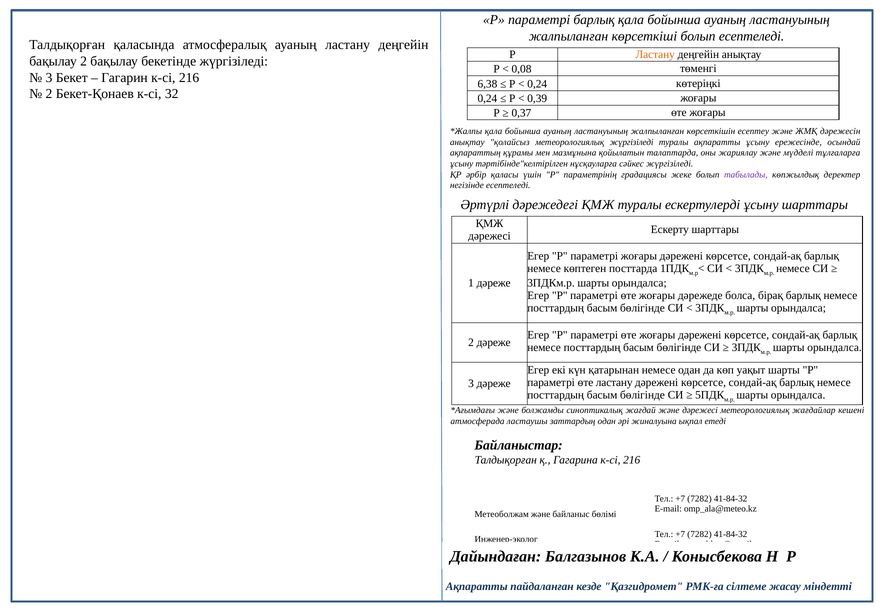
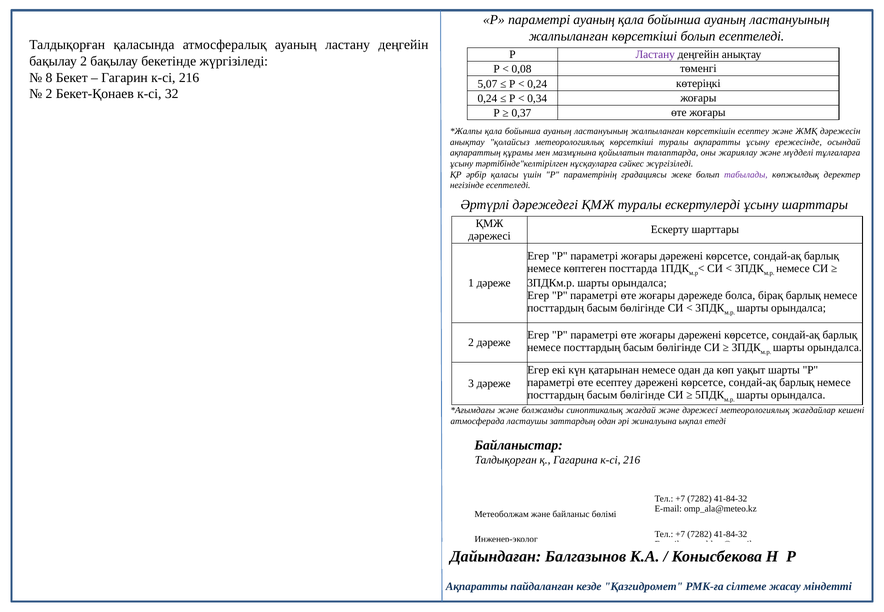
параметрі барлық: барлық -> ауаның (594, 20)
Ластану colour: orange -> purple (655, 55)
3: 3 -> 8 (49, 78)
6,38: 6,38 -> 5,07 (487, 84)
0,39: 0,39 -> 0,34 (537, 98)
метеорологиялық жүргізіледі: жүргізіледі -> көрсеткіші (632, 142)
өте ластану: ластану -> есептеу (614, 383)
